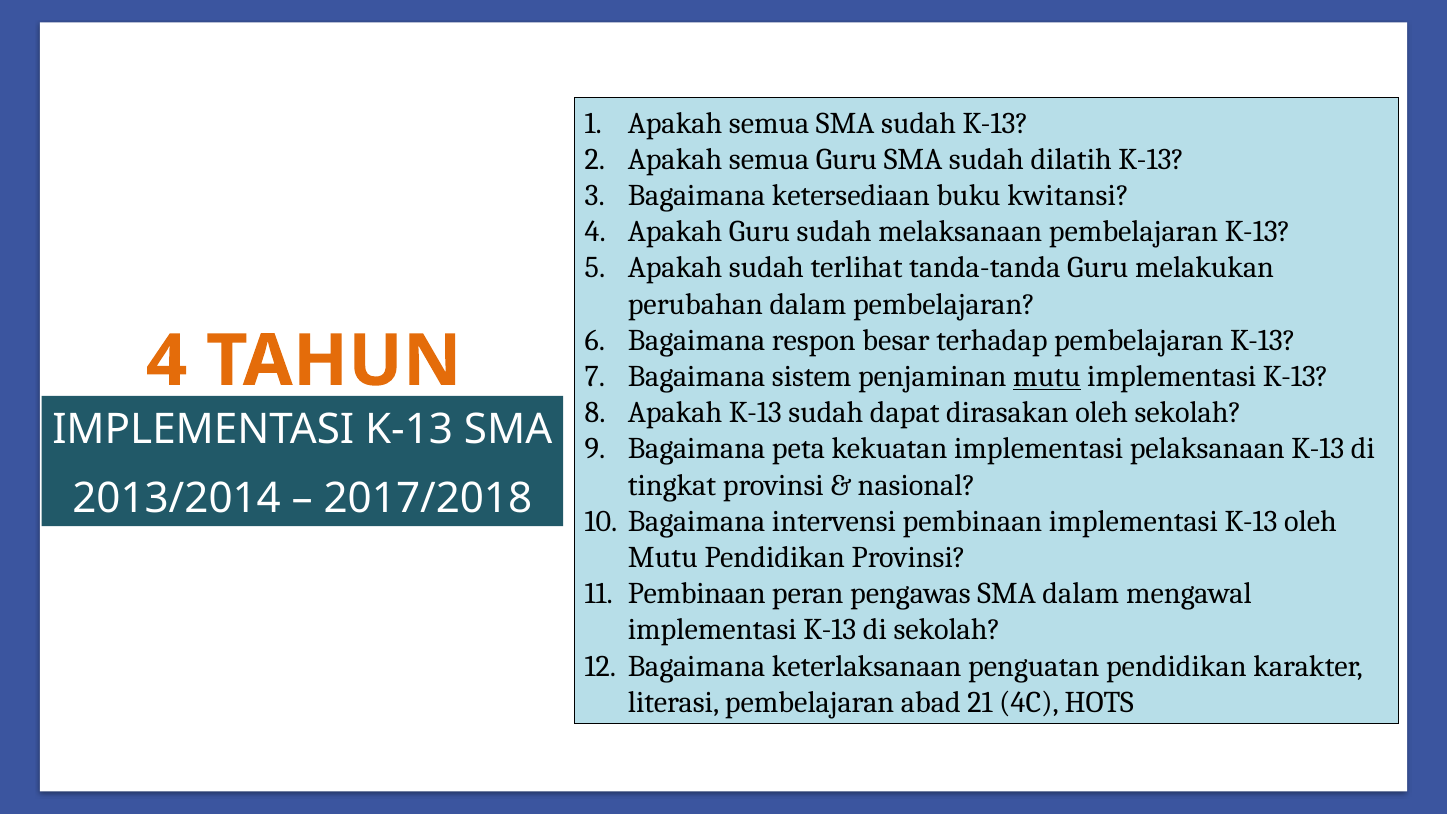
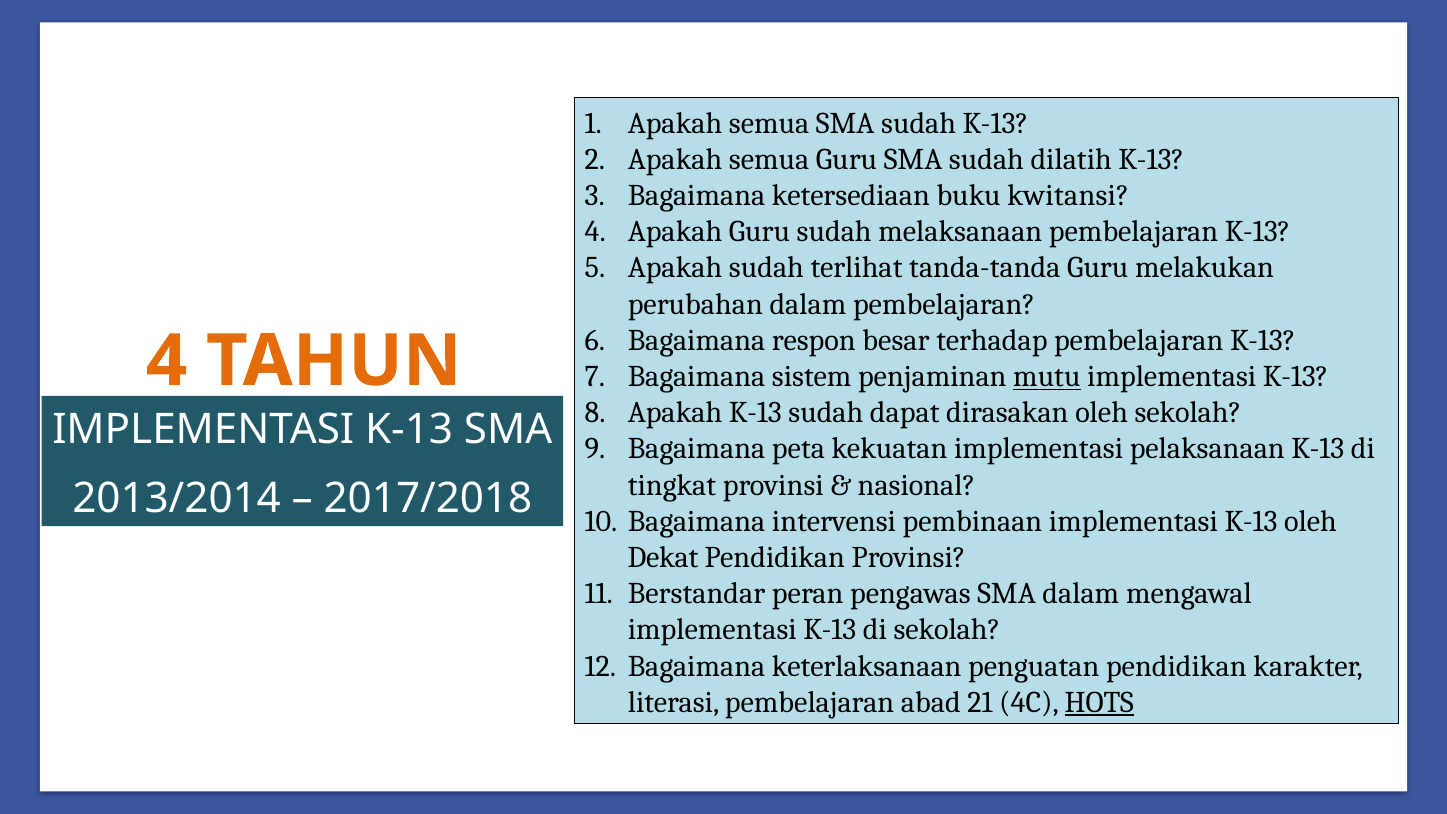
Mutu: Mutu -> Dekat (663, 557)
Pembinaan: Pembinaan -> Berstandar (697, 594)
HOTS underline: none -> present (1099, 702)
